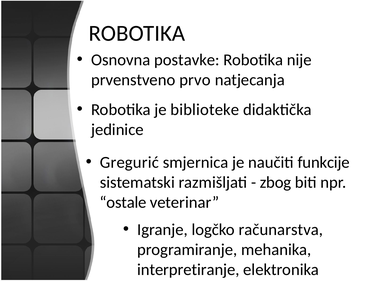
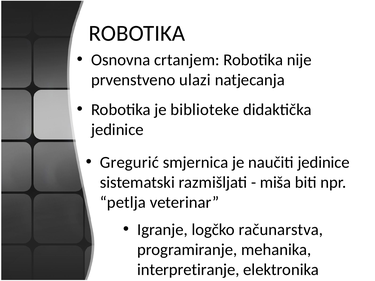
postavke: postavke -> crtanjem (187, 60)
prvo: prvo -> ulazi (195, 80)
naučiti funkcije: funkcije -> jedinice (324, 162)
zbog: zbog -> miša (275, 182)
ostale: ostale -> petlja (123, 202)
